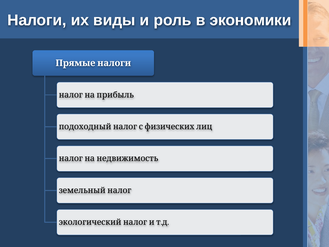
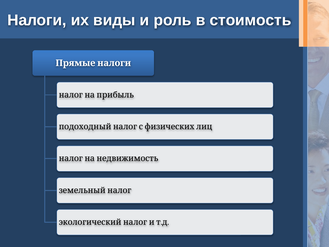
экономики: экономики -> стоимость (250, 20)
